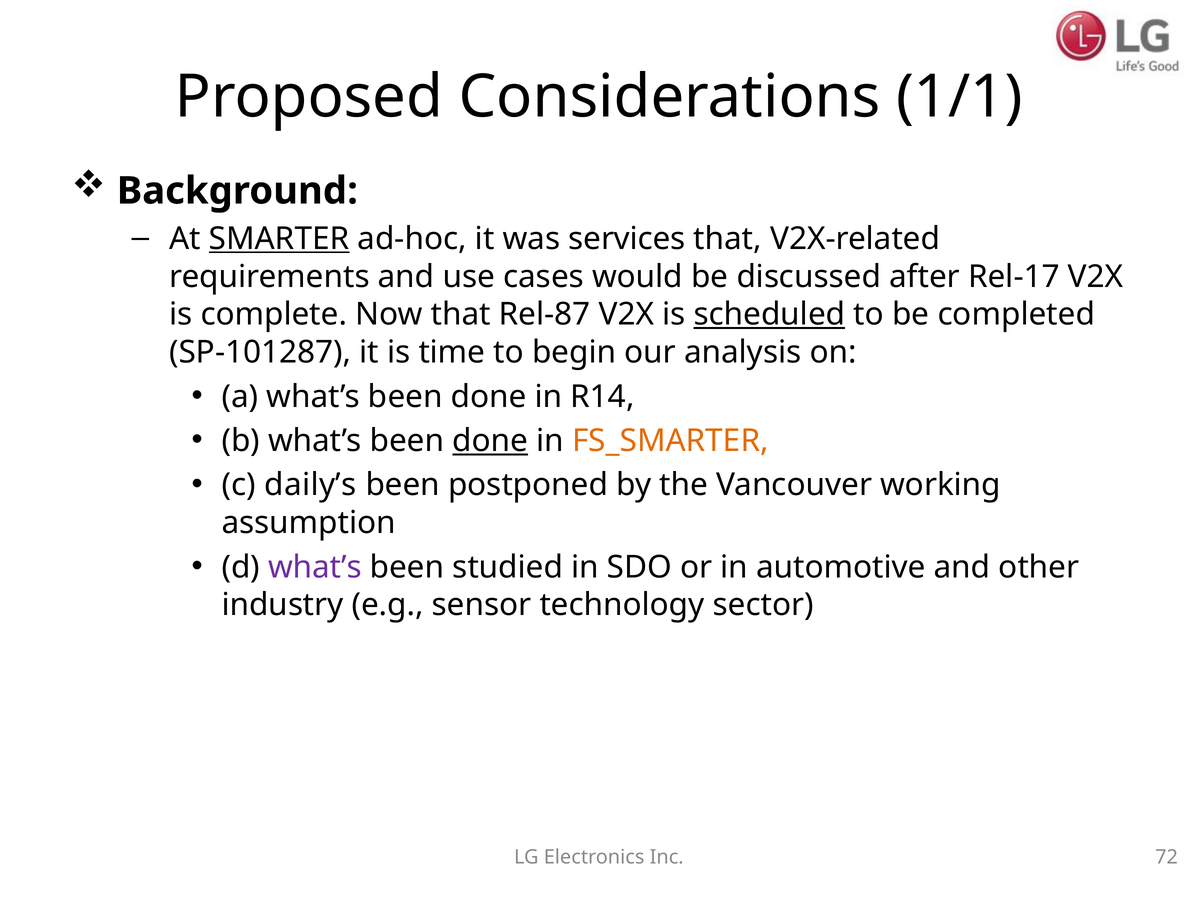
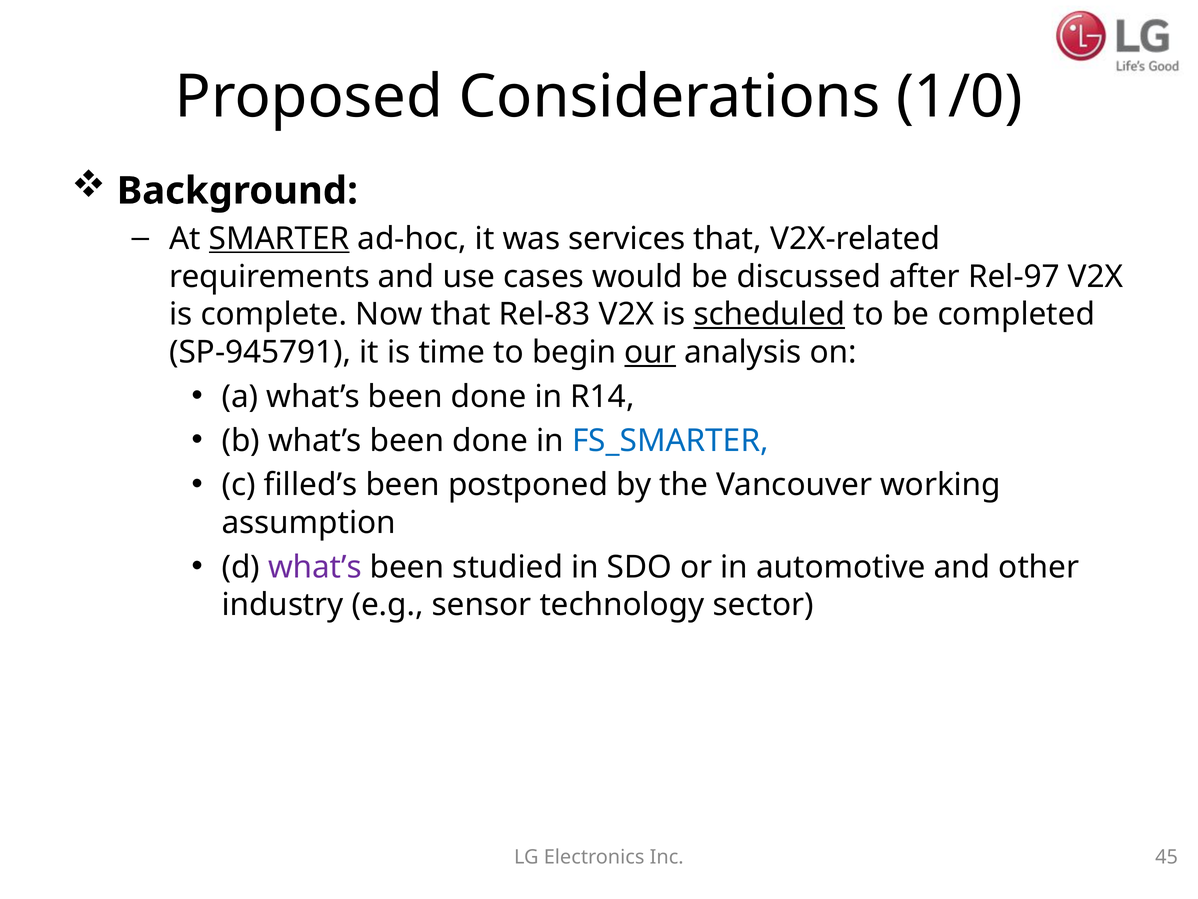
1/1: 1/1 -> 1/0 (959, 97)
Rel-17: Rel-17 -> Rel-97 (1014, 276)
Rel-87: Rel-87 -> Rel-83 (545, 314)
SP-101287: SP-101287 -> SP-945791 (260, 352)
our underline: none -> present (650, 352)
done underline: present -> none (490, 441)
FS_SMARTER colour: orange -> blue (670, 441)
daily’s: daily’s -> filled’s (311, 485)
72: 72 -> 45 (1167, 856)
